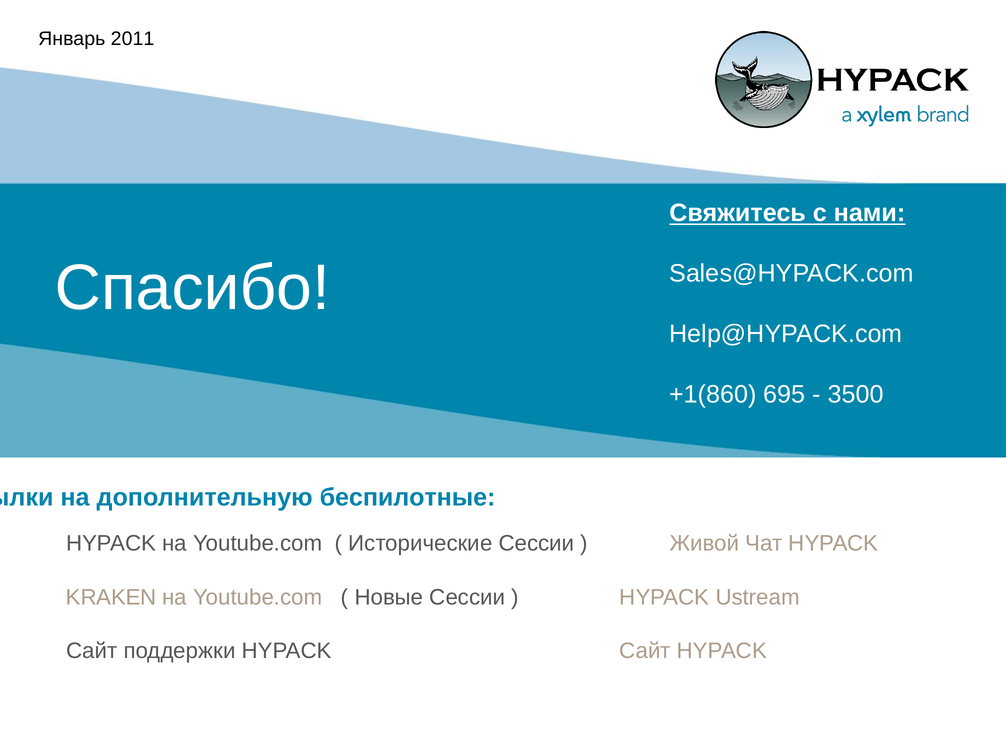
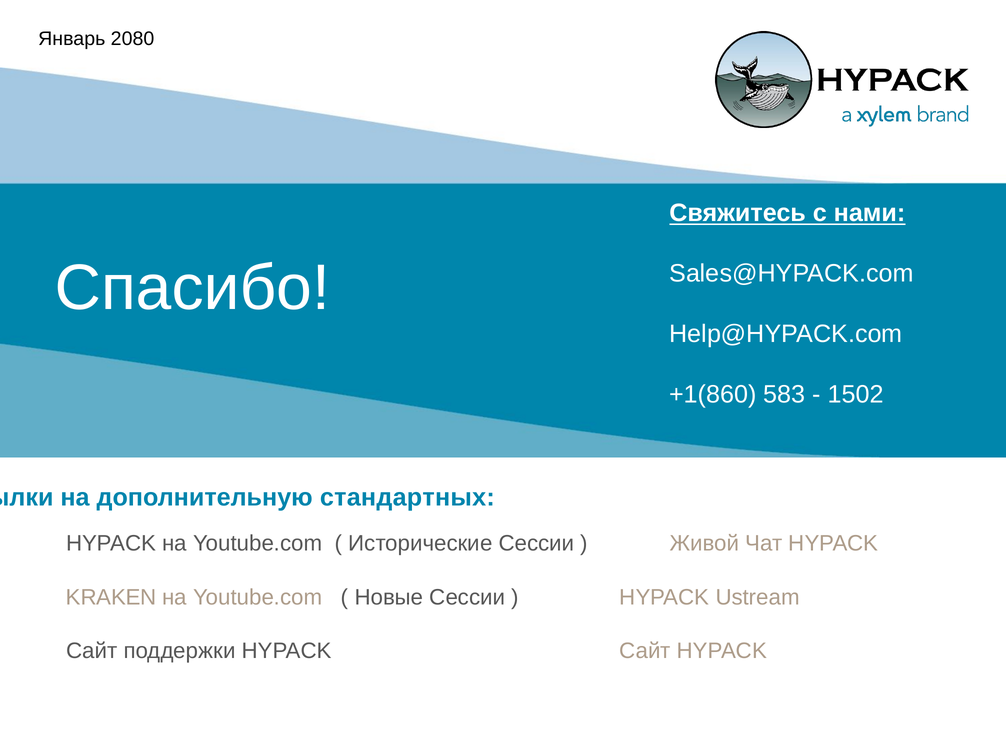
2011: 2011 -> 2080 (133, 39)
695: 695 -> 583 (784, 394)
3500: 3500 -> 1502 (856, 394)
беспилотные: беспилотные -> стандартных (407, 497)
